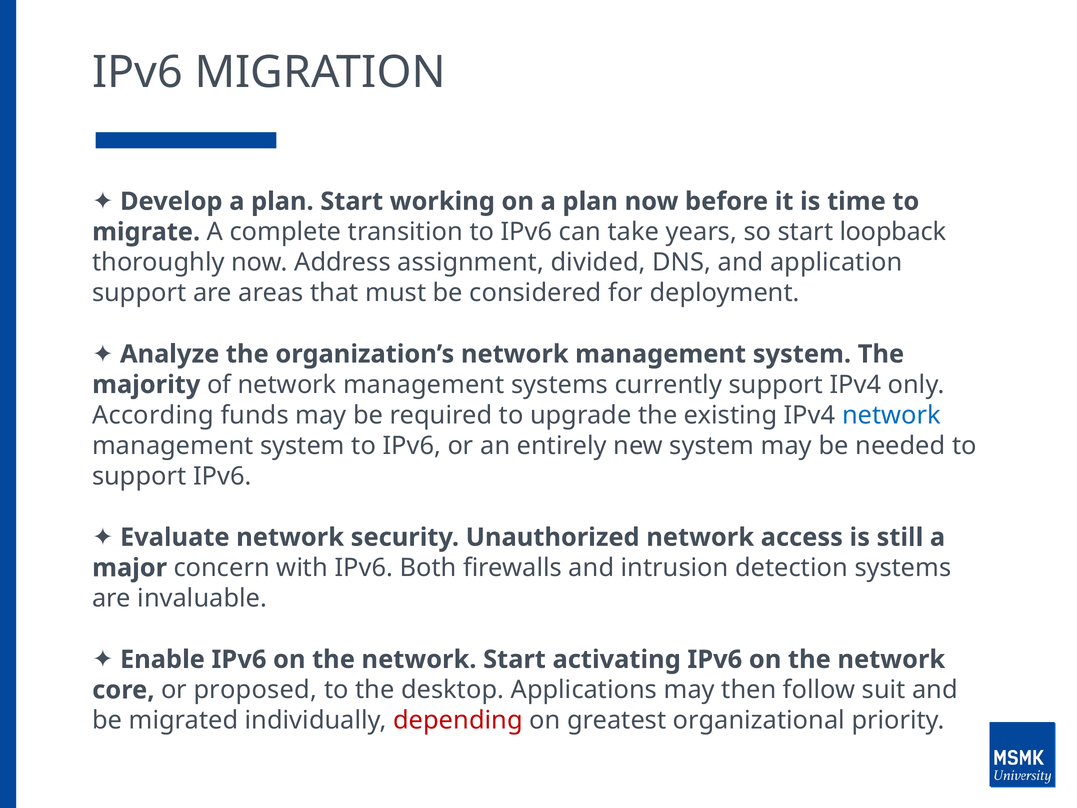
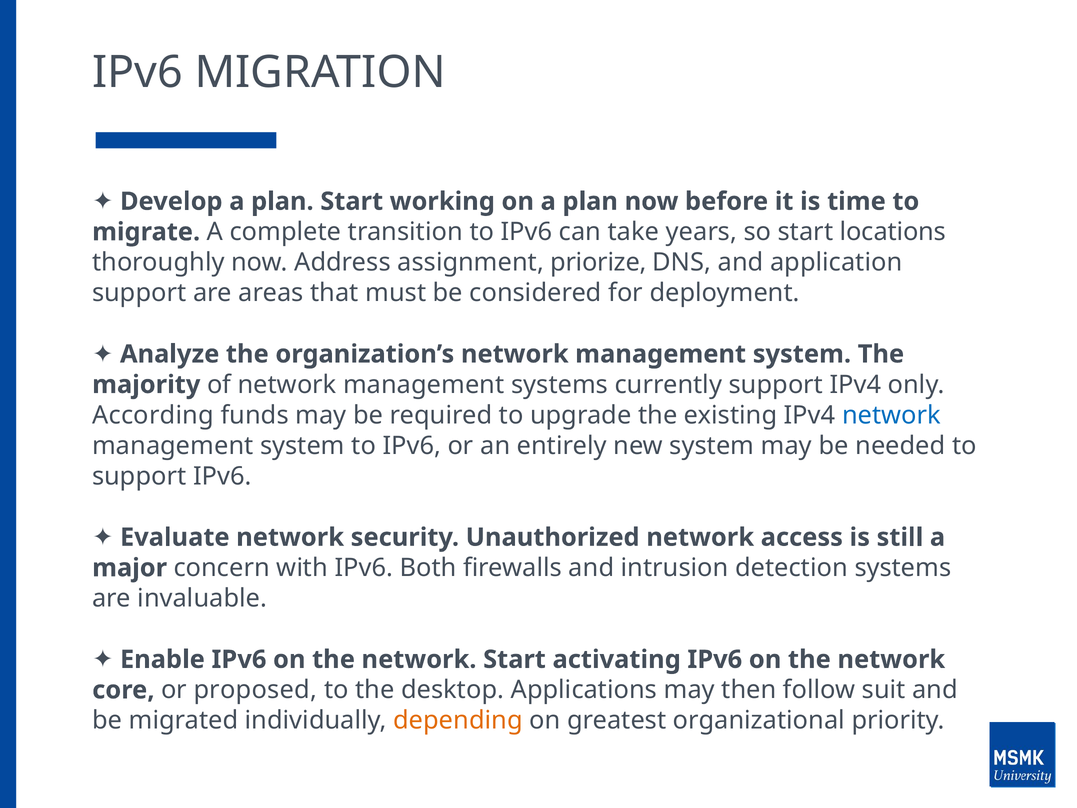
loopback: loopback -> locations (893, 232)
divided: divided -> priorize (598, 262)
depending colour: red -> orange (458, 720)
